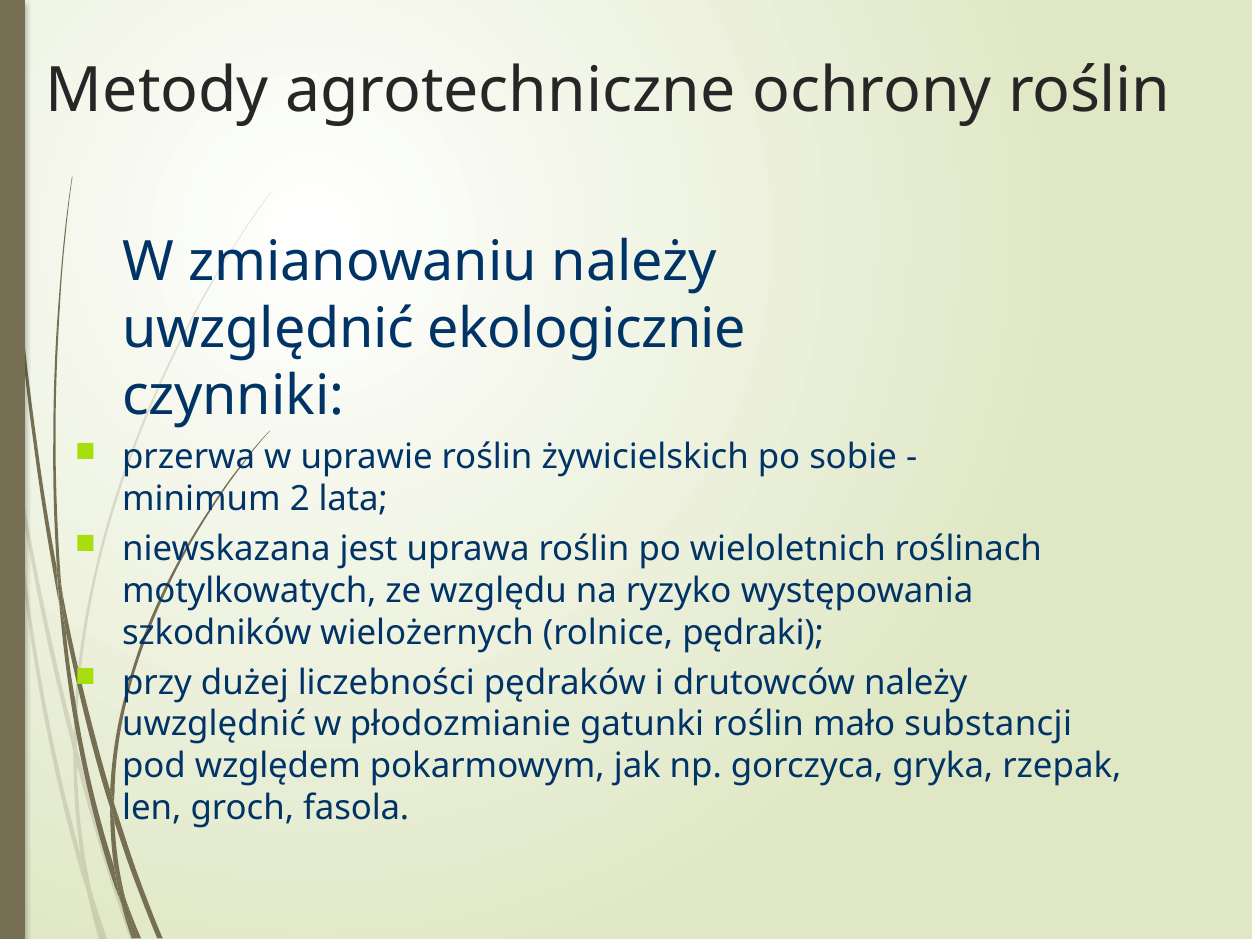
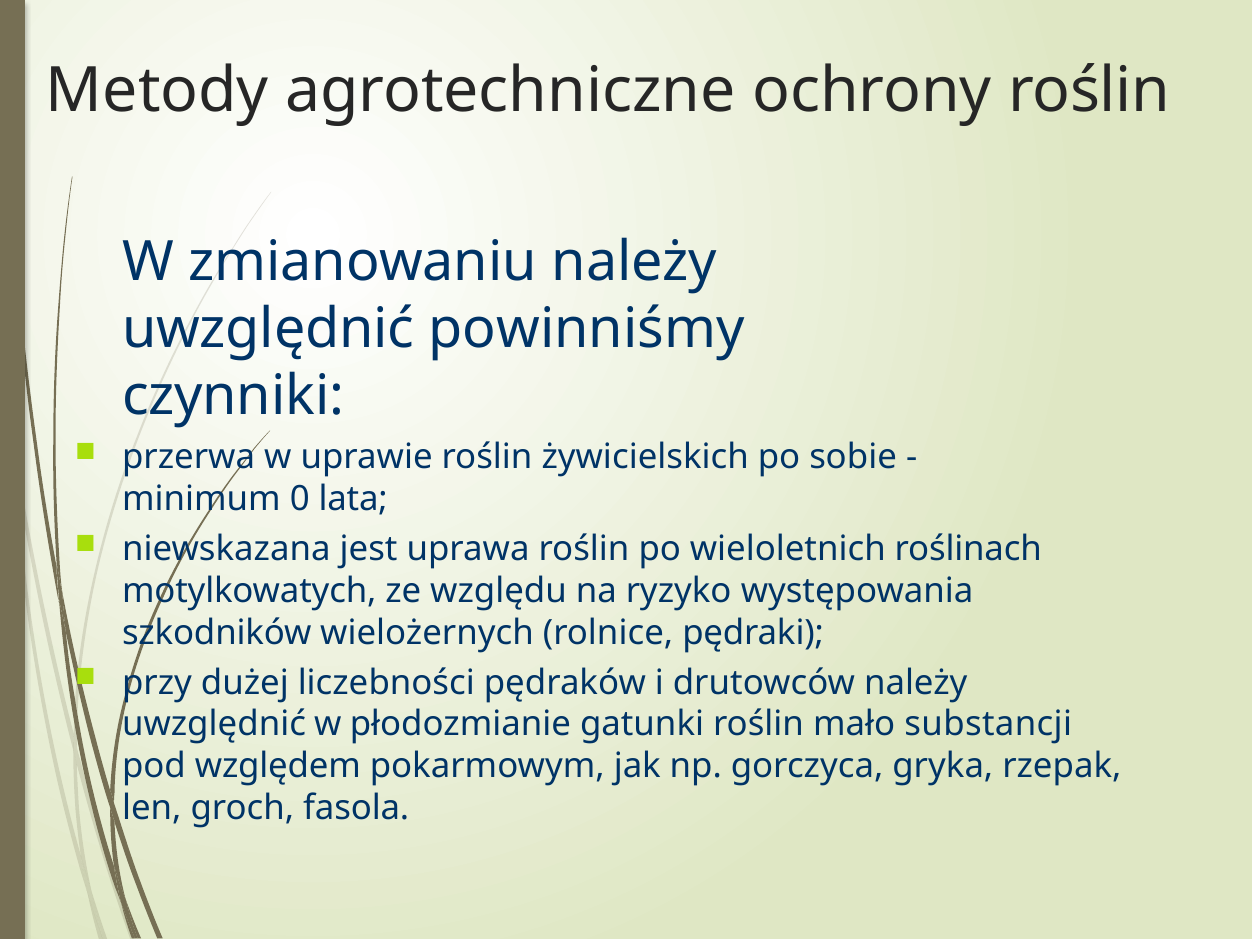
ekologicznie: ekologicznie -> powinniśmy (587, 329)
2: 2 -> 0 (300, 499)
